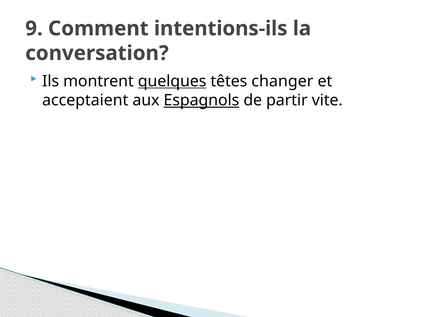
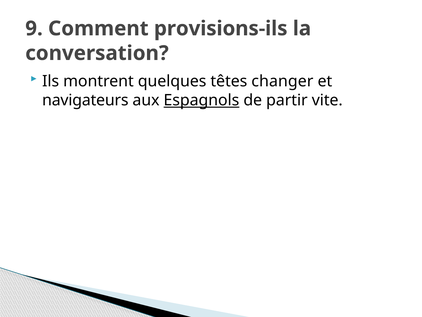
intentions-ils: intentions-ils -> provisions-ils (221, 28)
quelques underline: present -> none (172, 81)
acceptaient: acceptaient -> navigateurs (85, 100)
